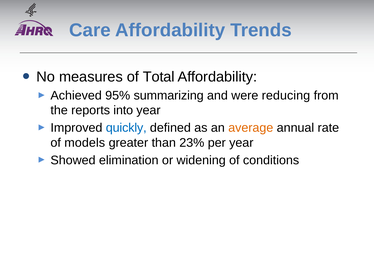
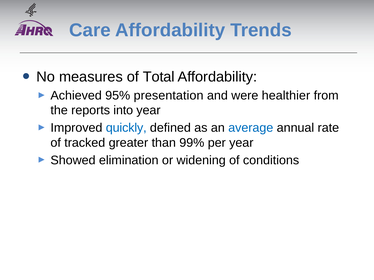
summarizing: summarizing -> presentation (169, 96)
reducing: reducing -> healthier (286, 96)
average colour: orange -> blue (251, 128)
models: models -> tracked (85, 143)
23%: 23% -> 99% (192, 143)
